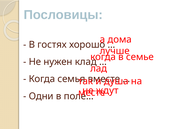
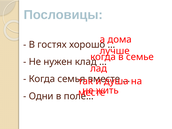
ждут: ждут -> жить (107, 91)
